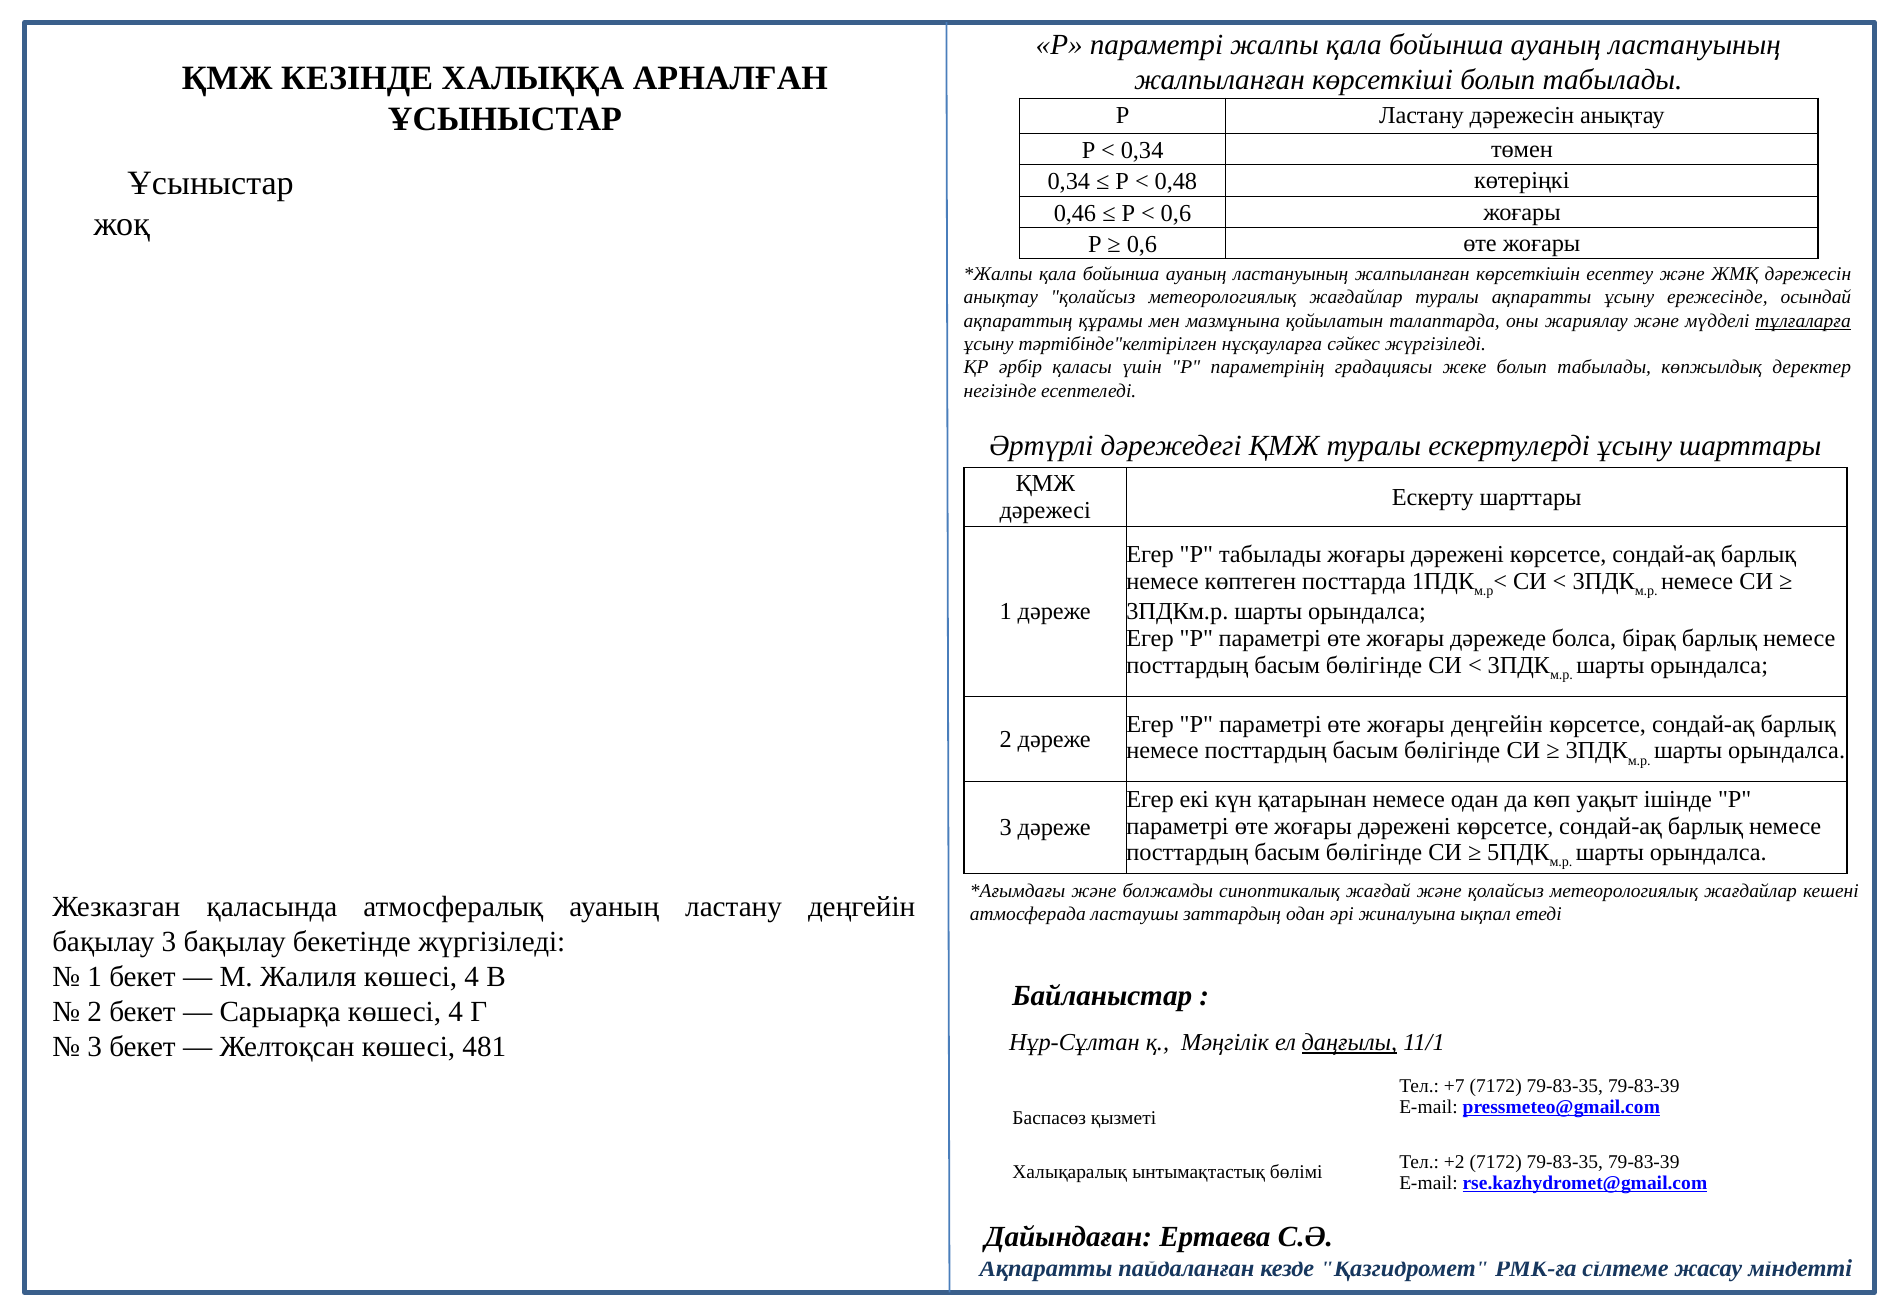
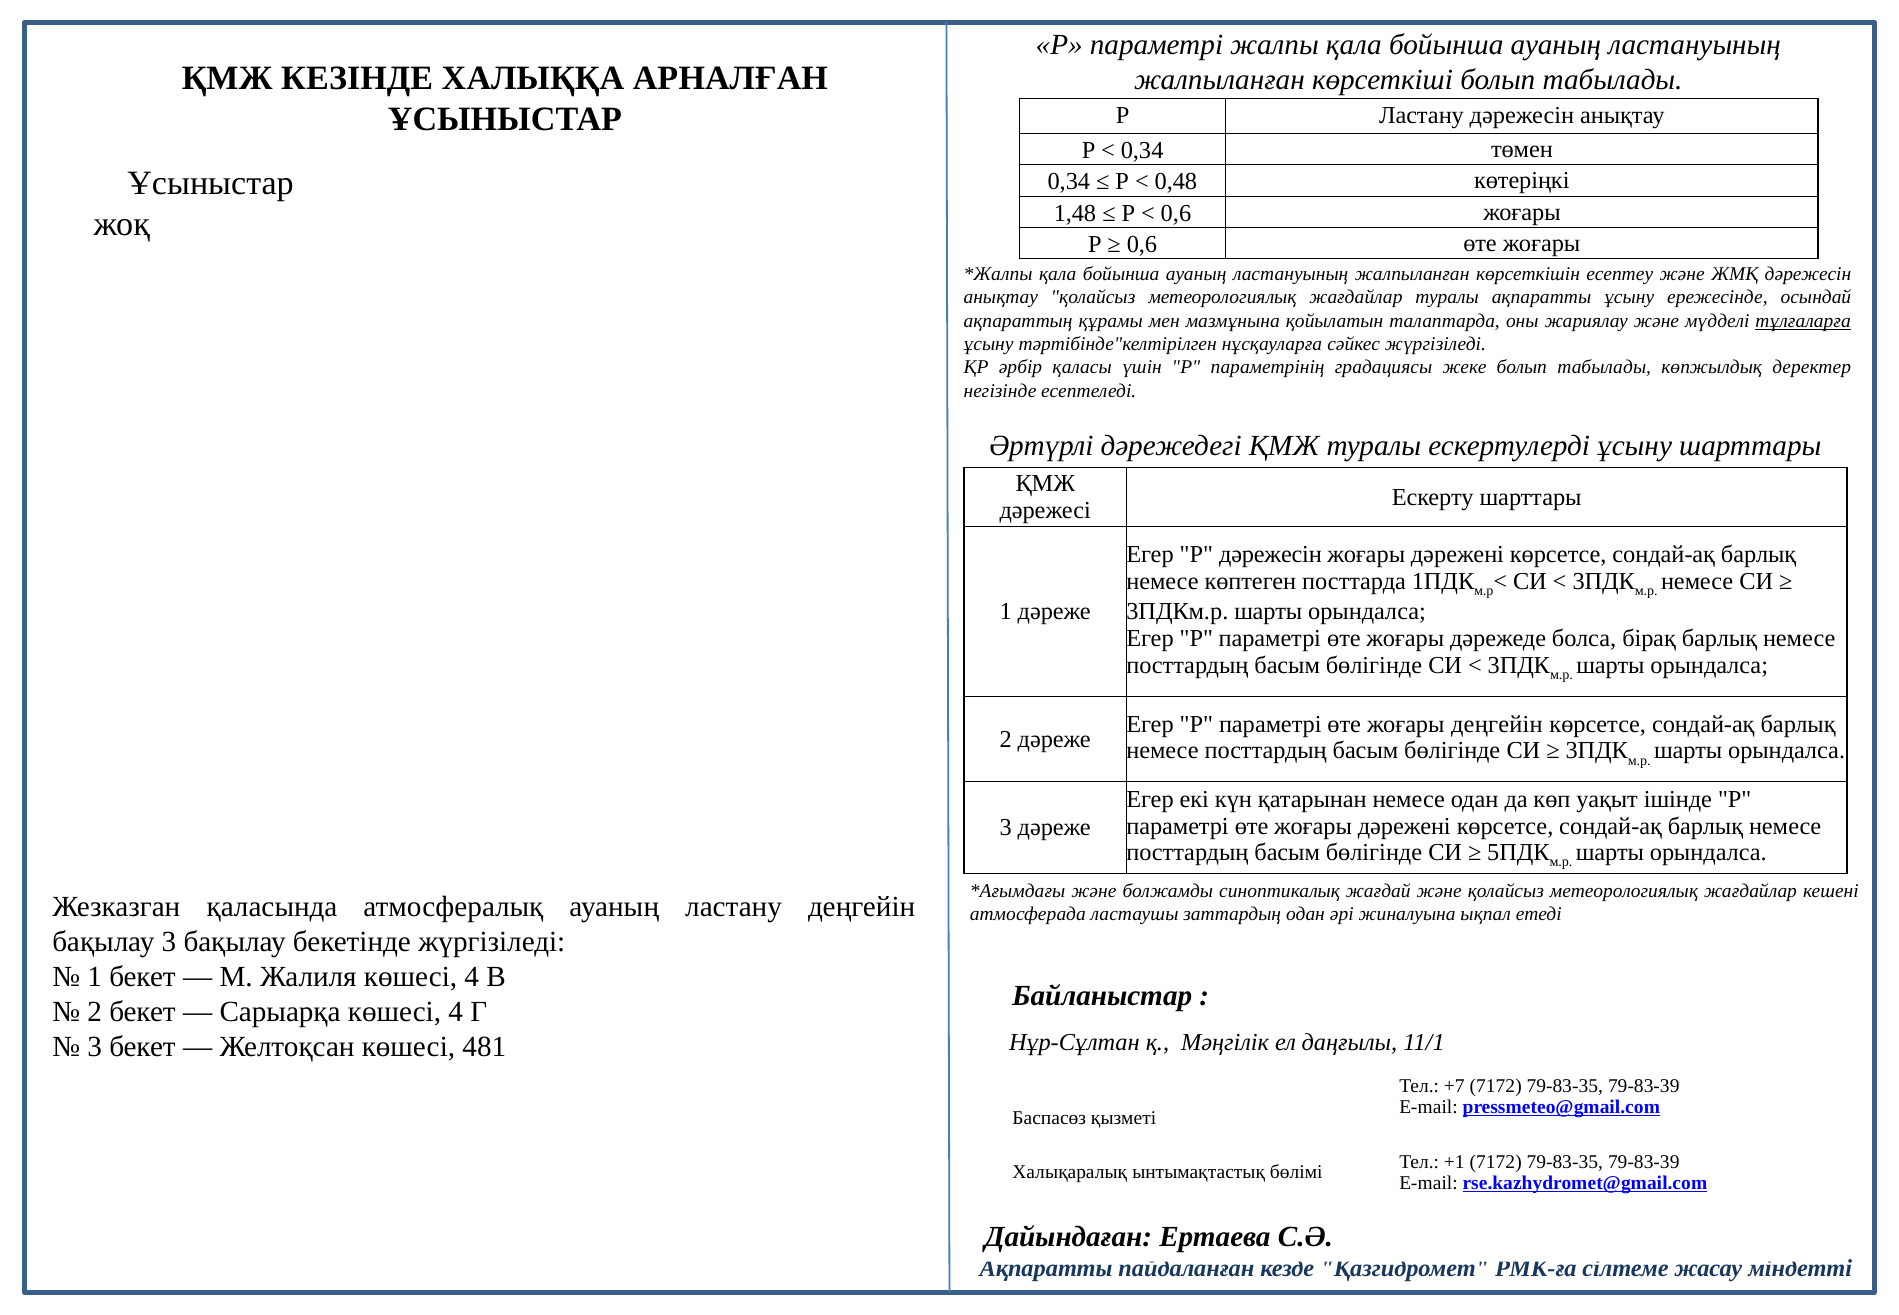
0,46: 0,46 -> 1,48 (1075, 213)
Р табылады: табылады -> дәрежесін (1270, 554)
даңғылы underline: present -> none (1349, 1042)
+2: +2 -> +1 (1454, 1161)
